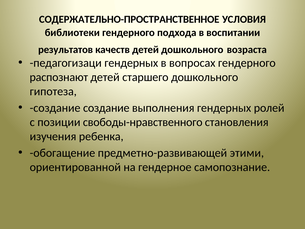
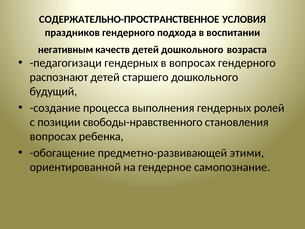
библиотеки: библиотеки -> праздников (72, 33)
результатов: результатов -> негативным (66, 49)
гипотеза: гипотеза -> будущий (53, 91)
создание создание: создание -> процесса (106, 108)
изучения: изучения -> вопросах (53, 136)
